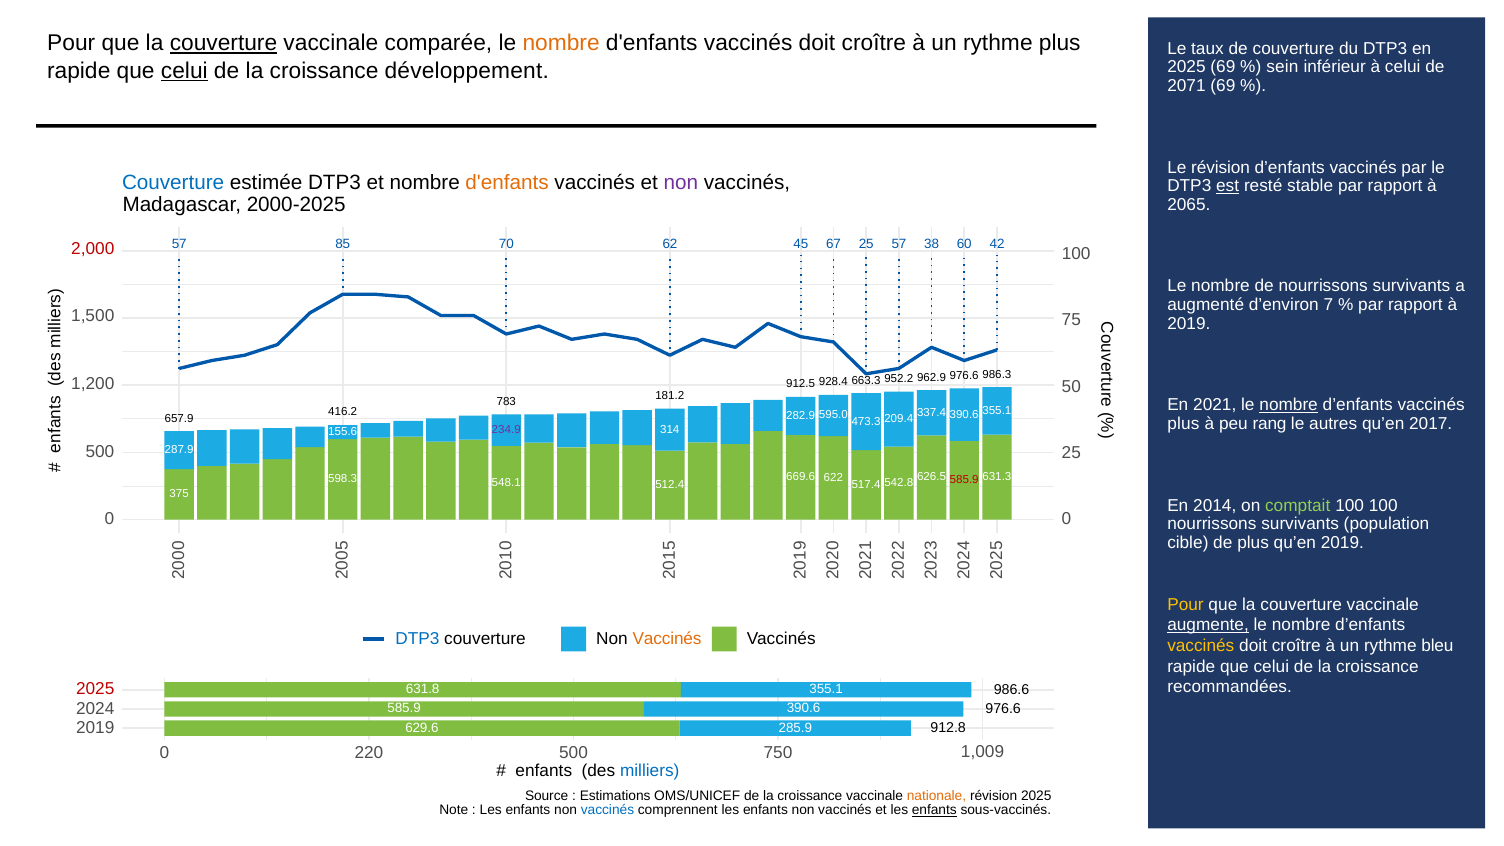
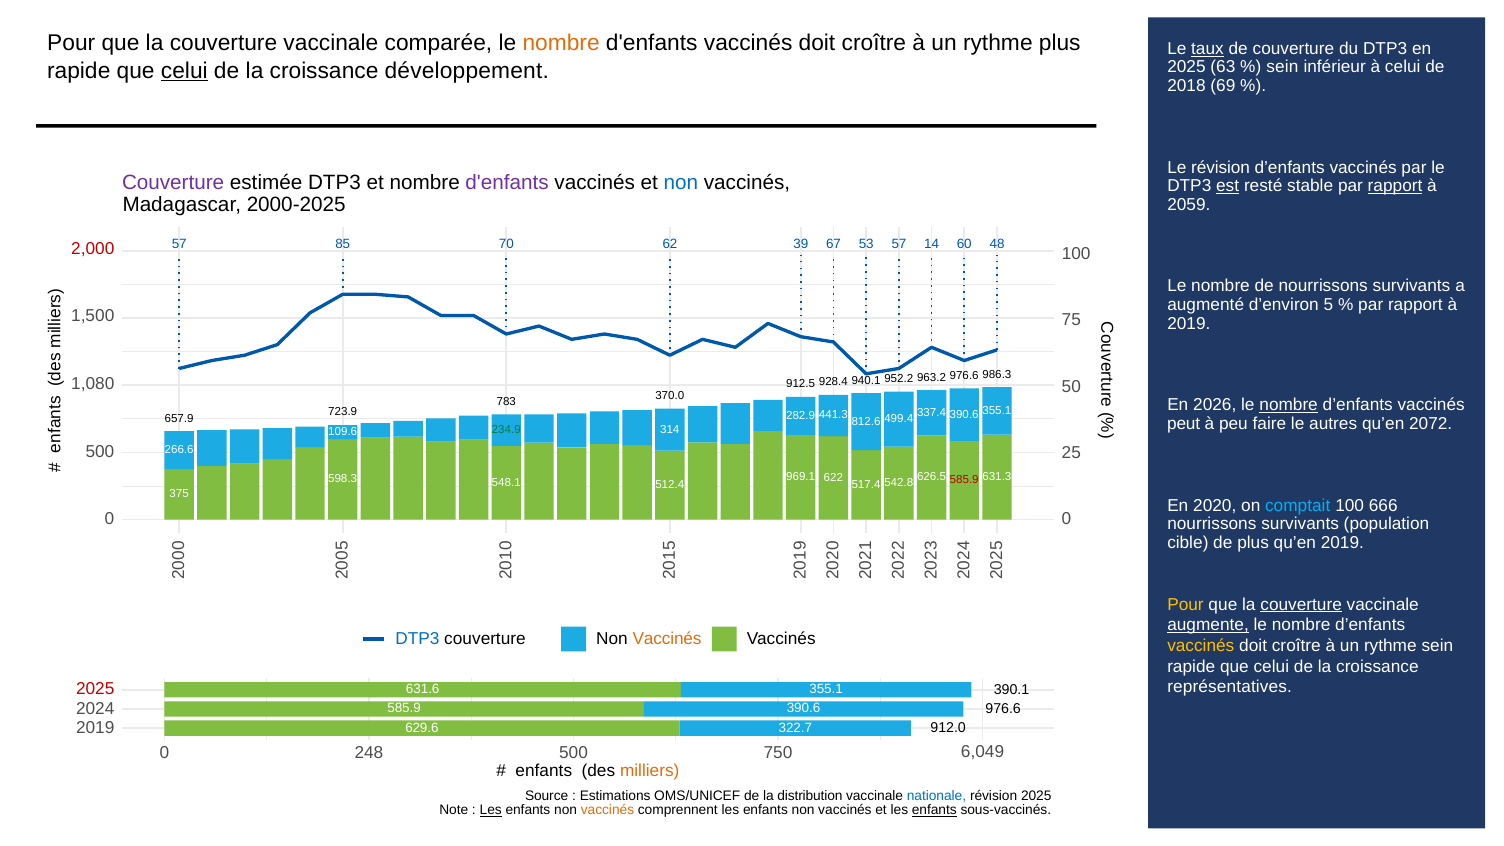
couverture underline: present -> none (223, 43)
taux underline: none -> present (1207, 49)
2025 69: 69 -> 63 (1223, 67)
2071: 2071 -> 2018 (1186, 86)
Couverture colour: blue -> purple (173, 183)
d'enfants colour: orange -> purple (507, 183)
non colour: purple -> blue (681, 183)
rapport underline: none -> present (1395, 186)
2065: 2065 -> 2059 (1189, 205)
45: 45 -> 39 (801, 244)
67 25: 25 -> 53 (866, 244)
38: 38 -> 14 (932, 244)
42: 42 -> 48 (997, 244)
d’environ 7: 7 -> 5 (1328, 305)
1,200: 1,200 -> 1,080 (93, 383)
663.3: 663.3 -> 940.1 (866, 380)
962.9: 962.9 -> 963.2 (931, 377)
181.2: 181.2 -> 370.0 (670, 396)
2021: 2021 -> 2026 (1215, 405)
416.2: 416.2 -> 723.9 (343, 412)
595.0: 595.0 -> 441.3 (833, 415)
209.4: 209.4 -> 499.4 (899, 419)
plus: plus -> peut (1184, 424)
rang: rang -> faire (1269, 424)
2017: 2017 -> 2072 (1431, 424)
473.3: 473.3 -> 812.6 (866, 421)
234.9 colour: purple -> green (506, 430)
155.6: 155.6 -> 109.6 (343, 432)
287.9: 287.9 -> 266.6 (179, 450)
669.6: 669.6 -> 969.1 (801, 477)
2014: 2014 -> 2020 (1215, 505)
comptait colour: light green -> light blue (1298, 505)
100 100: 100 -> 666 (1383, 505)
couverture underline: none -> present (1301, 604)
rythme bleu: bleu -> sein (1437, 646)
recommandées: recommandées -> représentatives (1230, 687)
986.6: 986.6 -> 390.1 (1012, 689)
631.8: 631.8 -> 631.6 (423, 689)
912.8: 912.8 -> 912.0 (948, 728)
285.9: 285.9 -> 322.7 (795, 728)
220: 220 -> 248 (369, 753)
1,009: 1,009 -> 6,049 (983, 752)
milliers colour: blue -> orange (650, 771)
OMS/UNICEF de la croissance: croissance -> distribution (810, 796)
nationale colour: orange -> blue (937, 796)
Les underline: none -> present (491, 810)
vaccinés colour: blue -> orange (607, 810)
